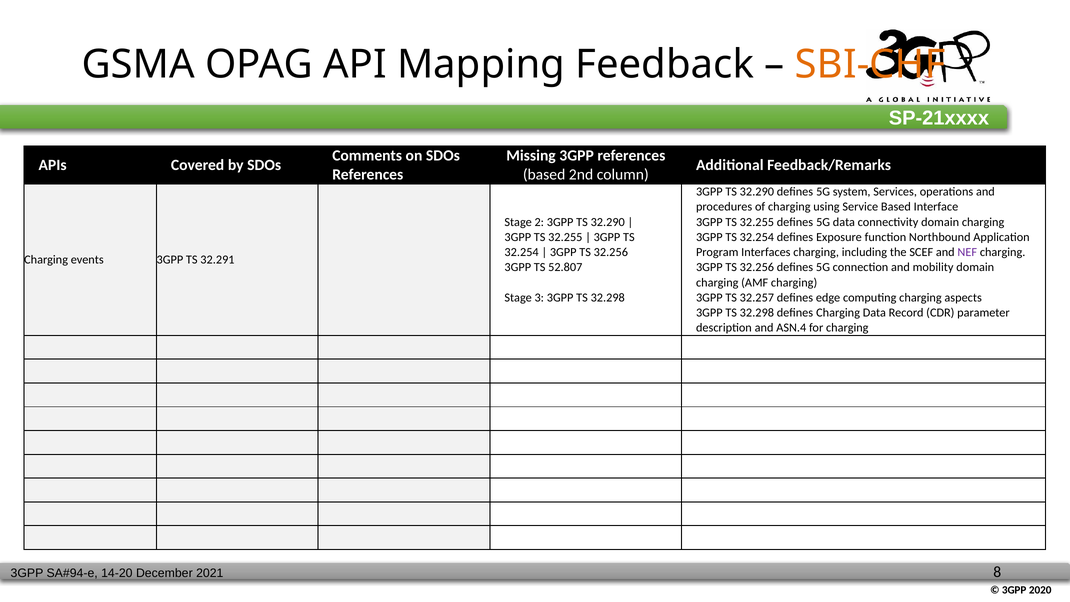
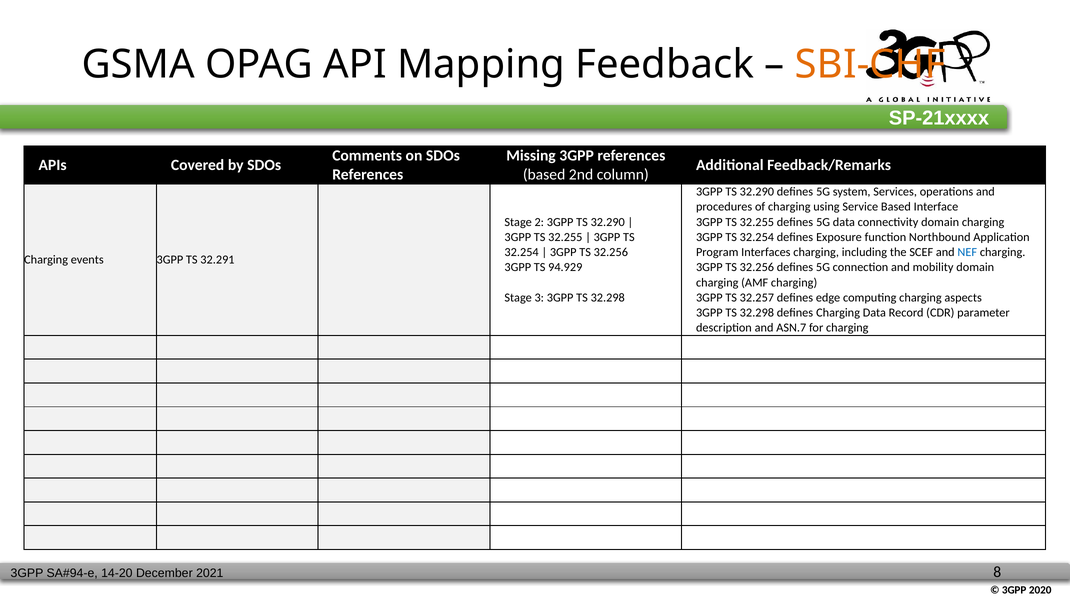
NEF colour: purple -> blue (967, 252)
52.807: 52.807 -> 94.929 (565, 267)
ASN.4: ASN.4 -> ASN.7 (791, 328)
